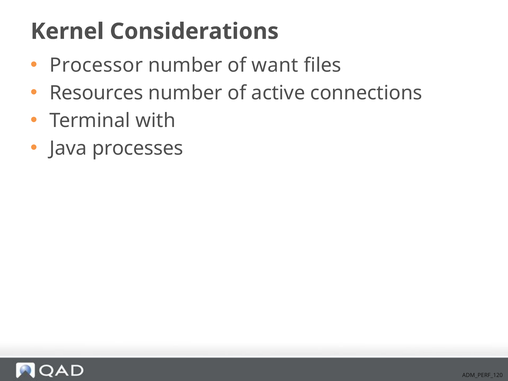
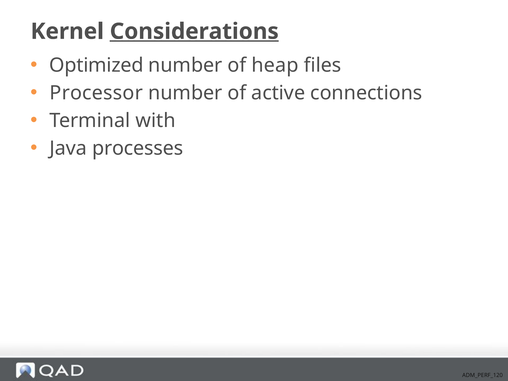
Considerations underline: none -> present (194, 31)
Processor: Processor -> Optimized (96, 65)
want: want -> heap (275, 65)
Resources: Resources -> Processor (96, 93)
